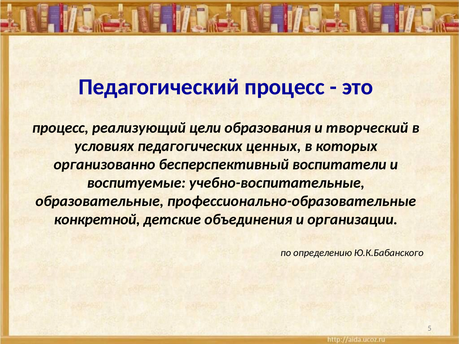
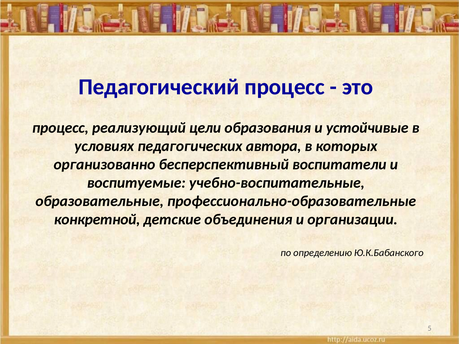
творческий: творческий -> устойчивые (367, 128)
ценных: ценных -> автора (274, 146)
